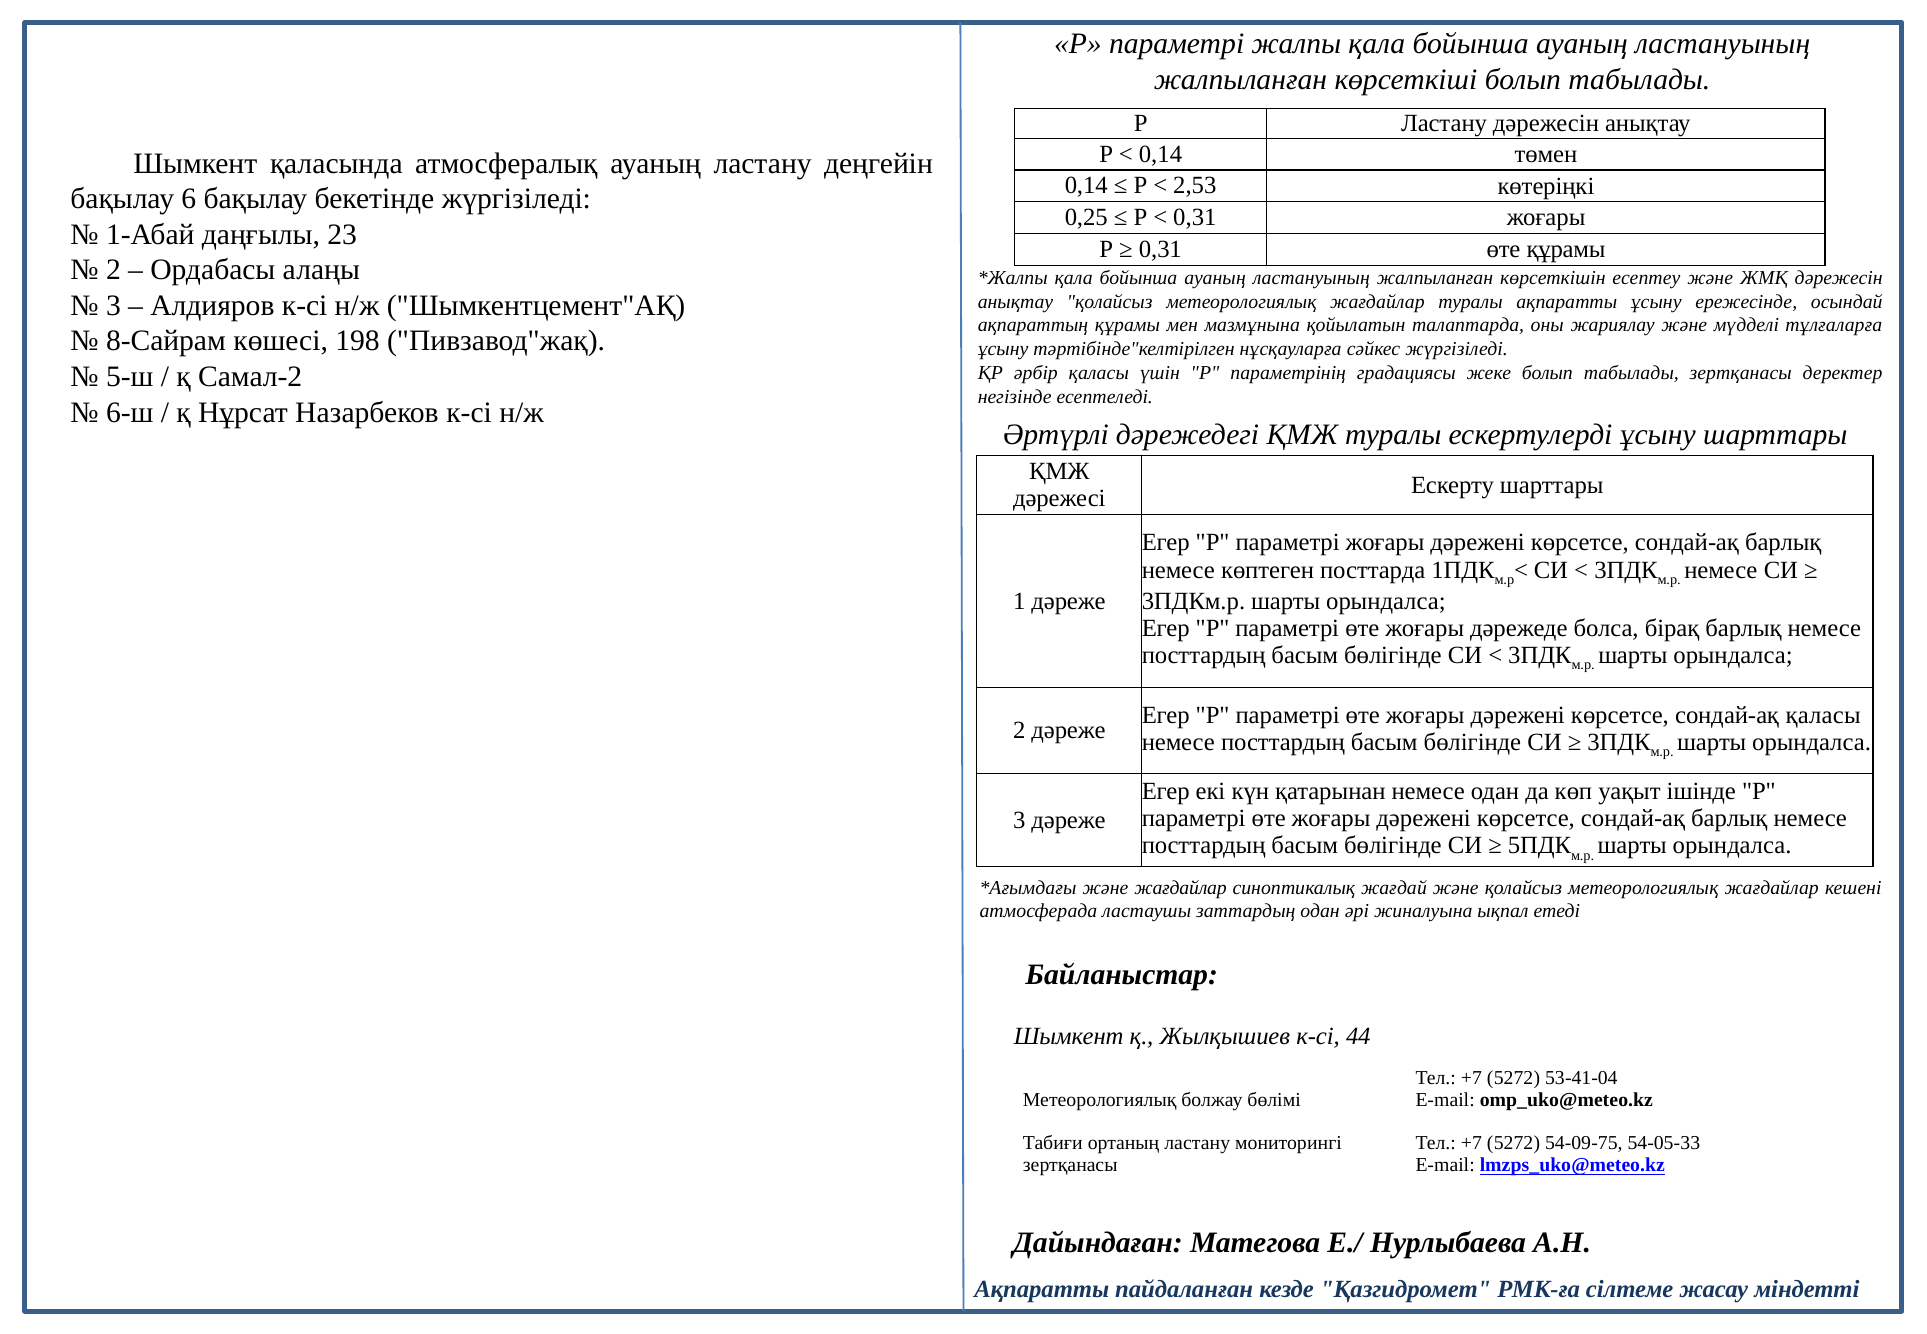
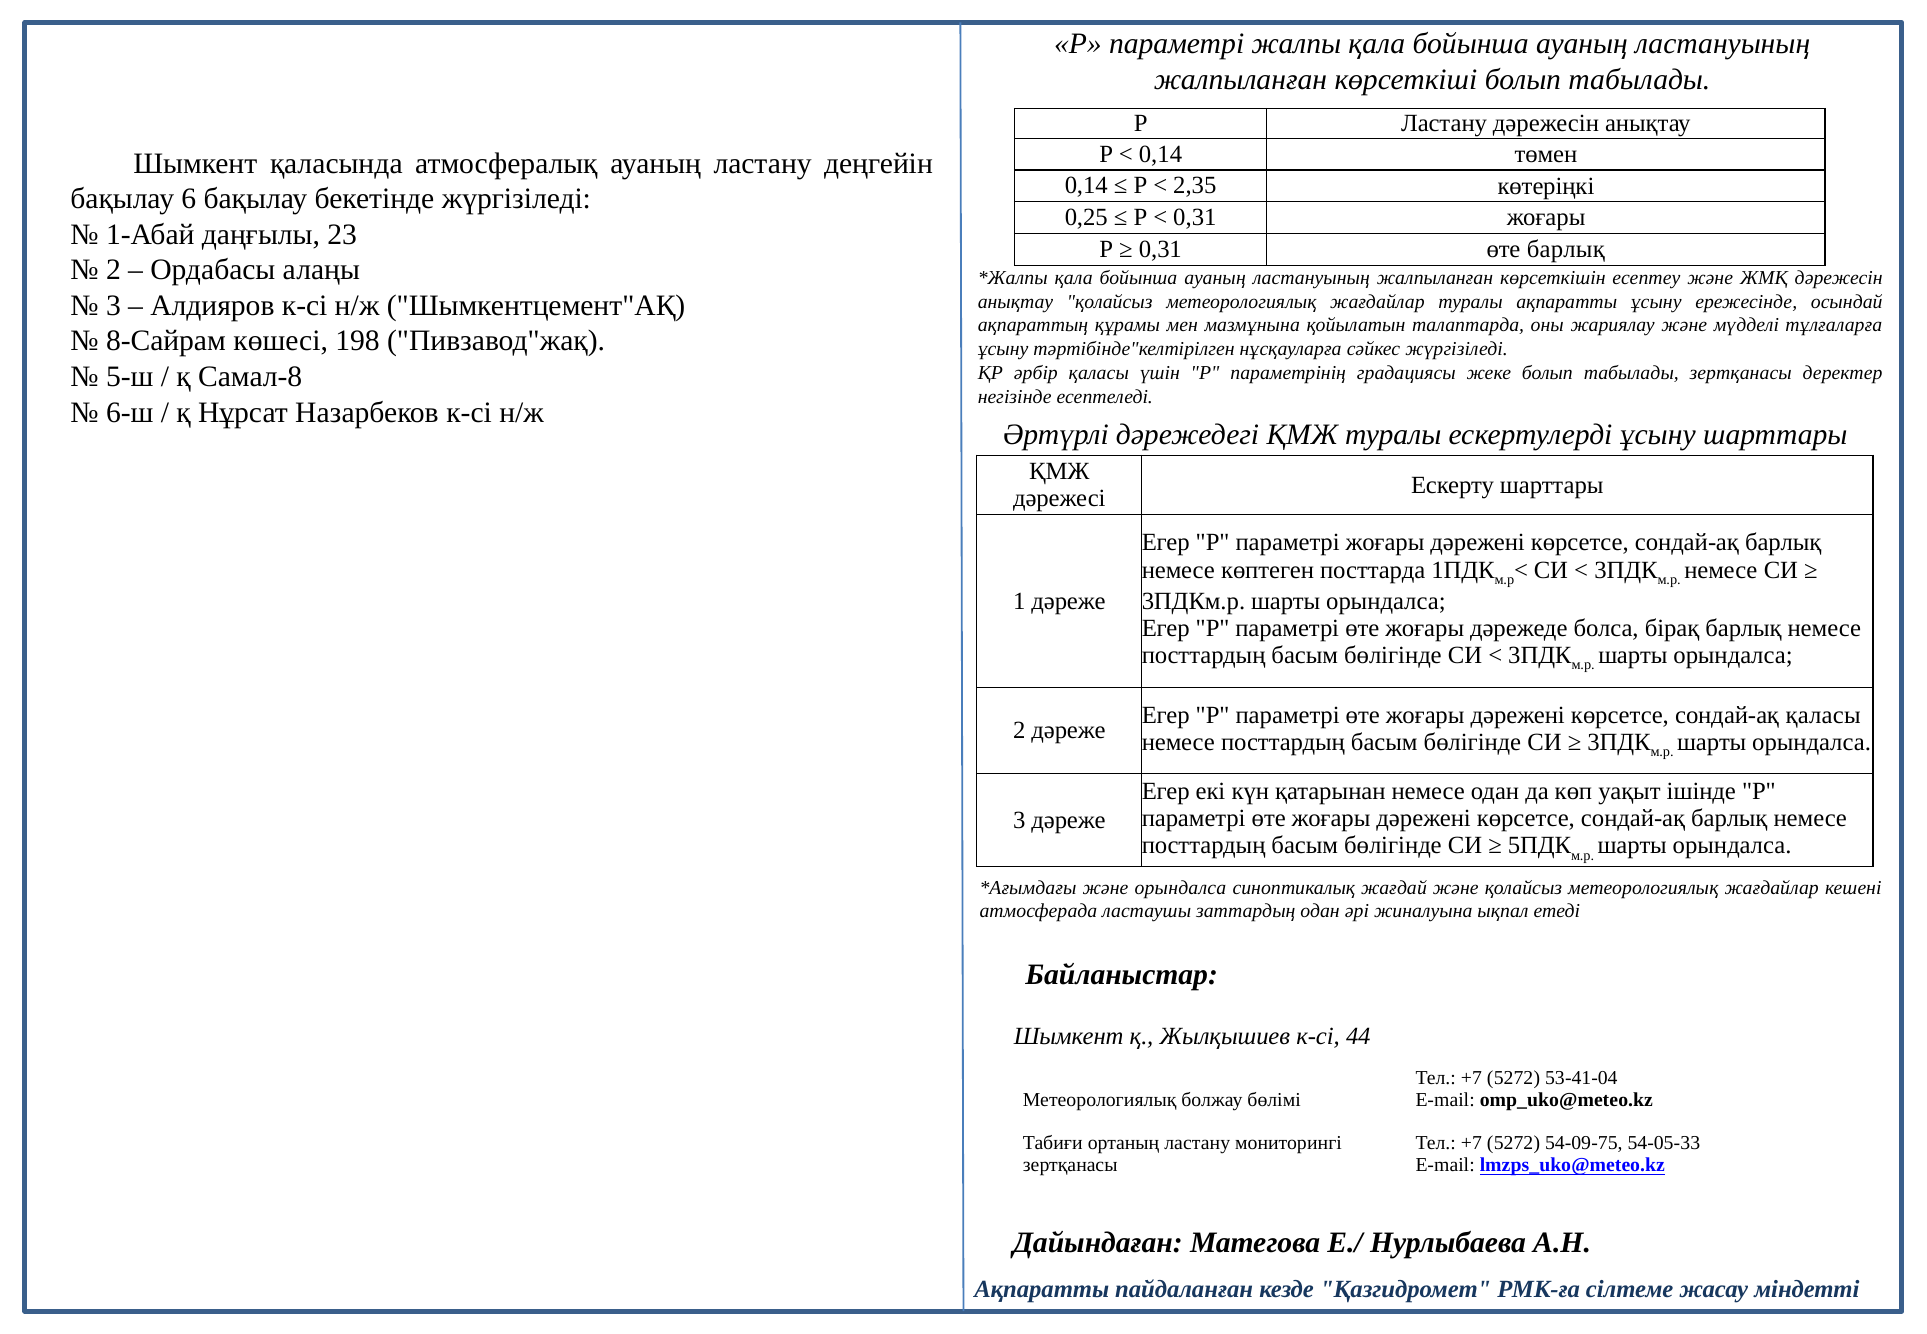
2,53: 2,53 -> 2,35 (1195, 186)
өте құрамы: құрамы -> барлық (1566, 250)
Самал-2: Самал-2 -> Самал-8 (250, 377)
және жағдайлар: жағдайлар -> орындалса (1180, 888)
